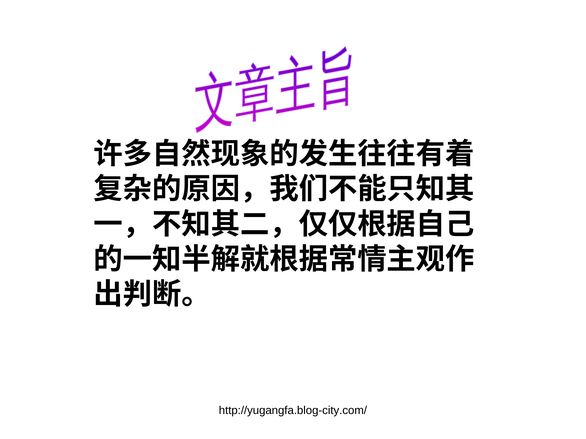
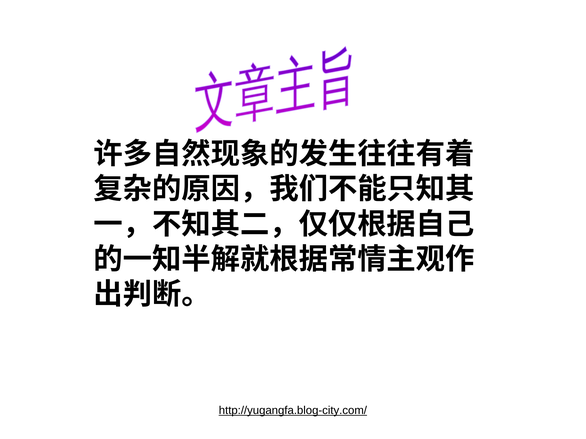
http://yugangfa.blog-city.com/ underline: none -> present (293, 411)
